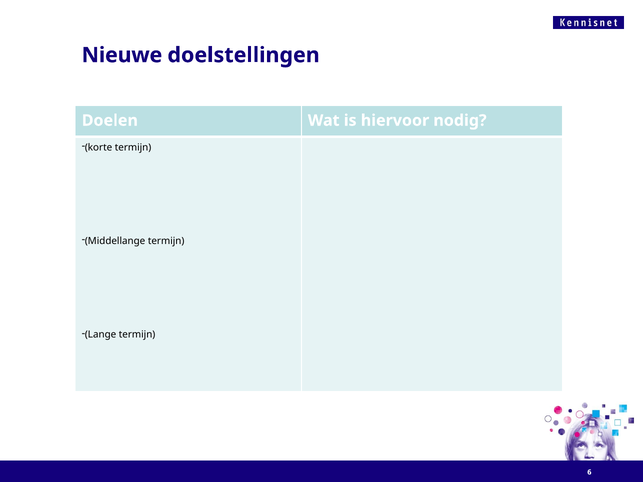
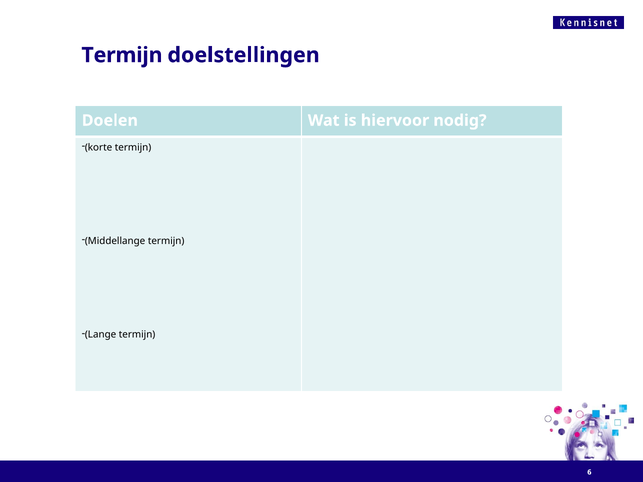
Nieuwe: Nieuwe -> Termijn (122, 55)
